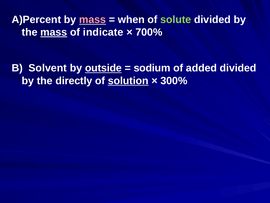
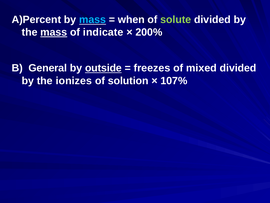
mass colour: pink -> light blue (93, 20)
700%: 700% -> 200% (149, 32)
Solvent: Solvent -> General (48, 68)
sodium: sodium -> freezes (152, 68)
added: added -> mixed (201, 68)
directly: directly -> ionizes (74, 81)
solution underline: present -> none (128, 81)
300%: 300% -> 107% (174, 81)
